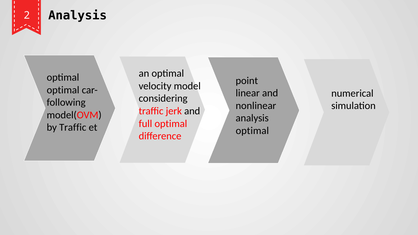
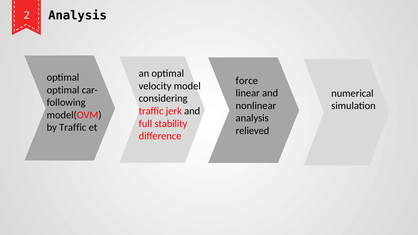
point: point -> force (247, 81)
full optimal: optimal -> stability (171, 124)
optimal: optimal -> relieved (252, 131)
